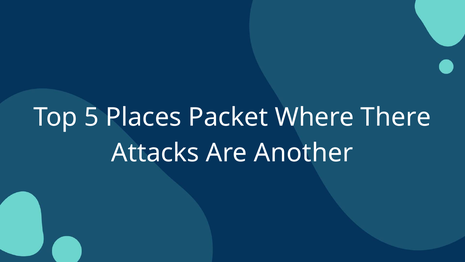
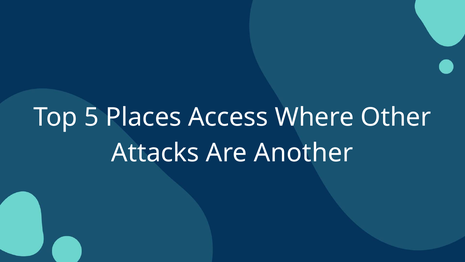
Packet: Packet -> Access (228, 117)
There: There -> Other (396, 117)
